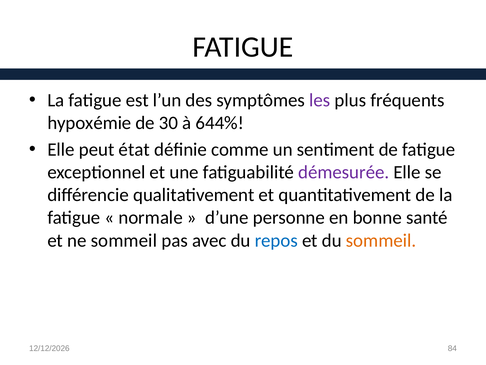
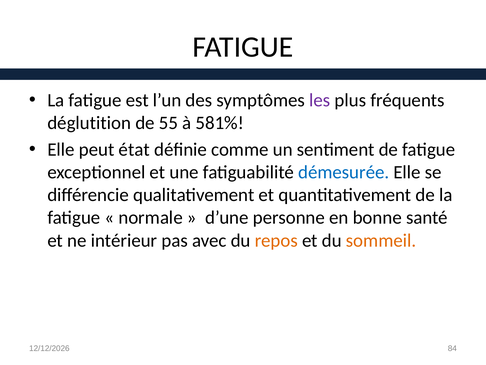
hypoxémie: hypoxémie -> déglutition (89, 123)
30: 30 -> 55 (169, 123)
644%: 644% -> 581% (220, 123)
démesurée colour: purple -> blue (344, 172)
ne sommeil: sommeil -> intérieur (124, 240)
repos colour: blue -> orange (276, 240)
